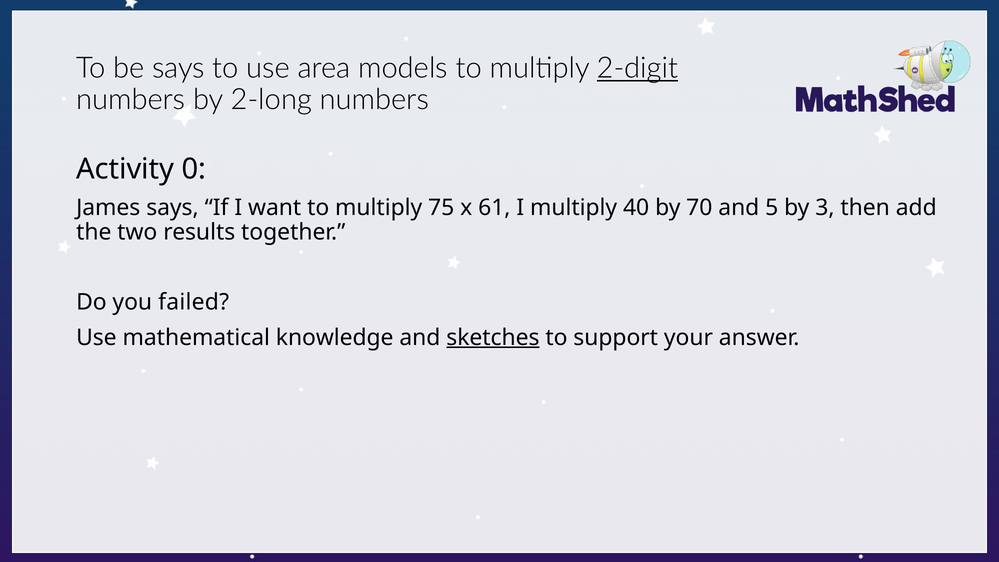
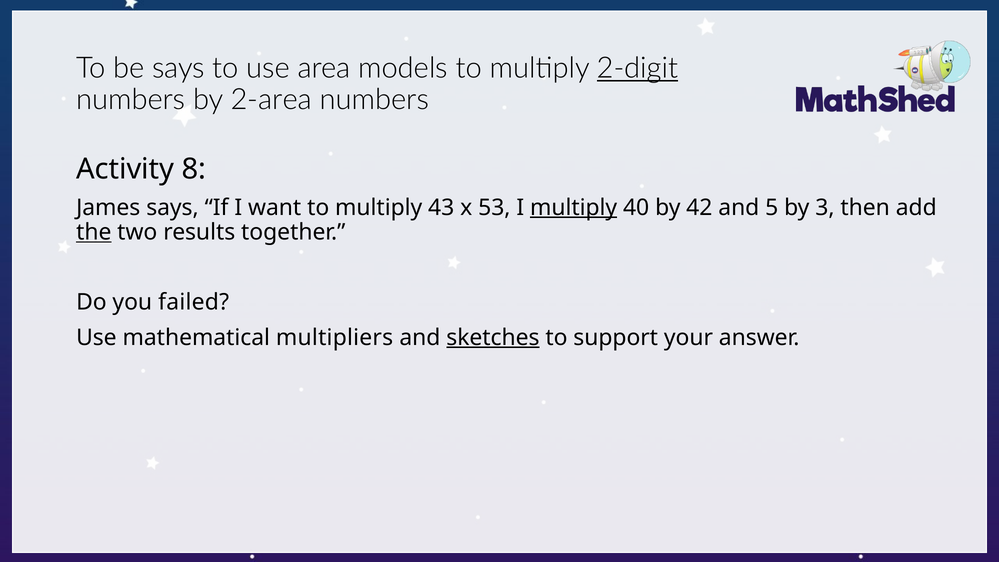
2-long: 2-long -> 2-area (271, 100)
0: 0 -> 8 (194, 169)
75: 75 -> 43 (441, 207)
61: 61 -> 53 (494, 207)
multiply underline: none -> present (574, 207)
70: 70 -> 42 (699, 207)
the underline: none -> present (94, 232)
knowledge: knowledge -> multipliers (335, 338)
